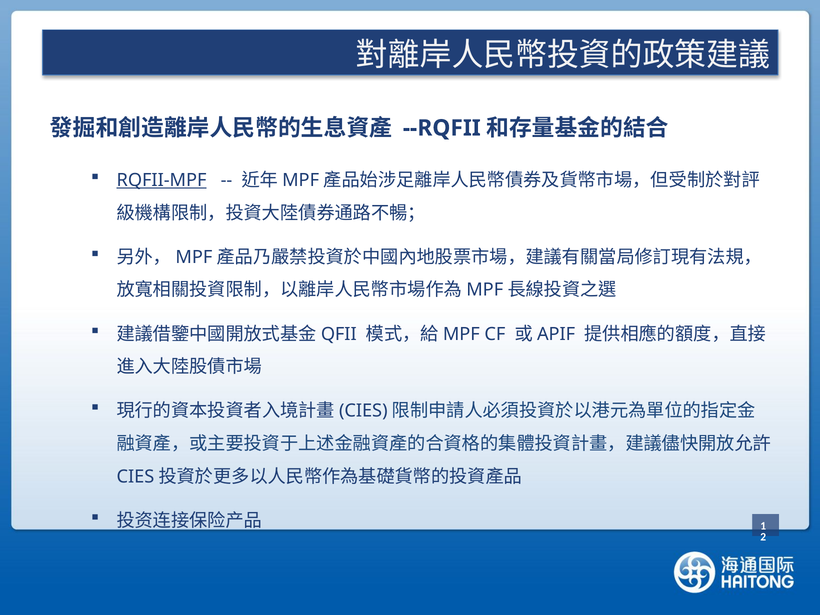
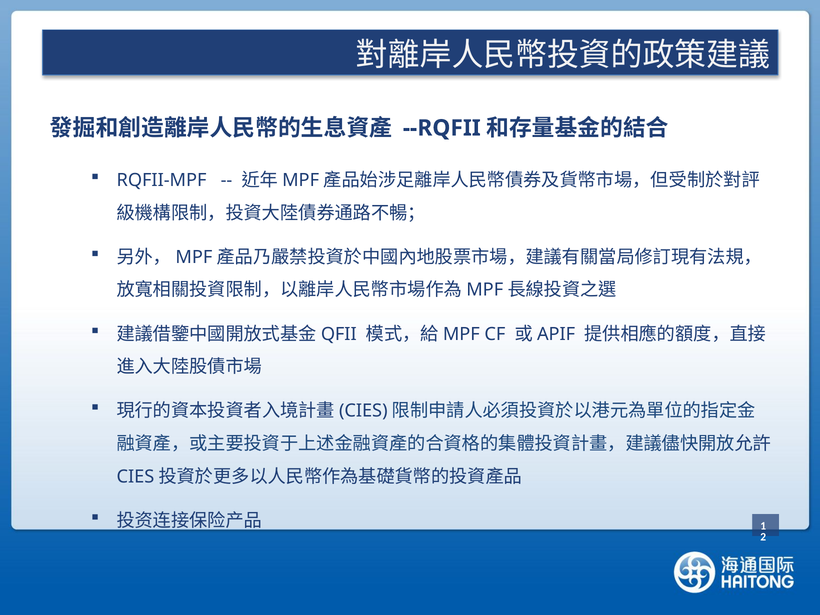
RQFII-MPF underline: present -> none (162, 180)
